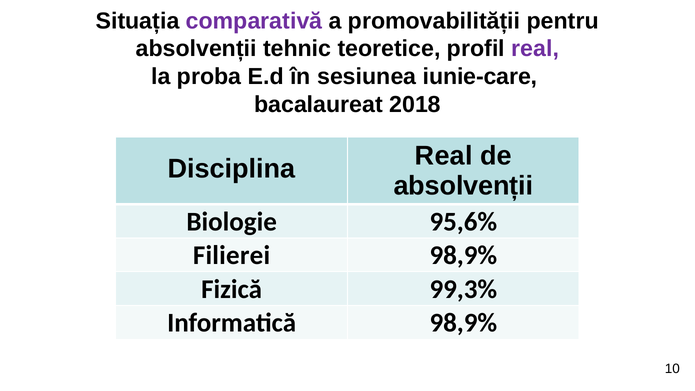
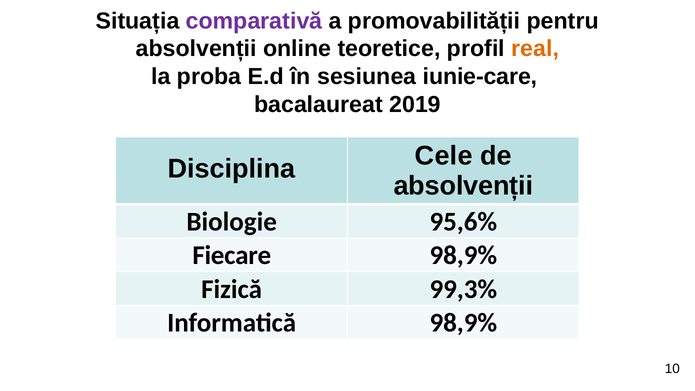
tehnic: tehnic -> online (297, 49)
real colour: purple -> orange (535, 49)
2018: 2018 -> 2019 (415, 104)
Disciplina Real: Real -> Cele (444, 156)
Filierei: Filierei -> Fiecare (232, 255)
